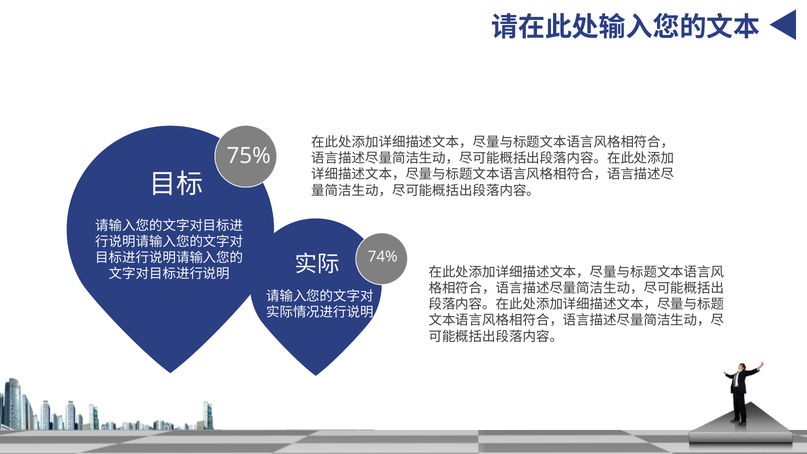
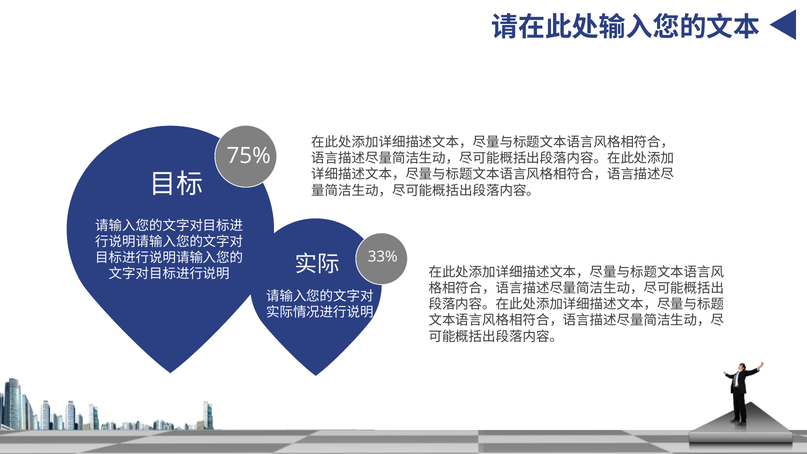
74%: 74% -> 33% (383, 257)
